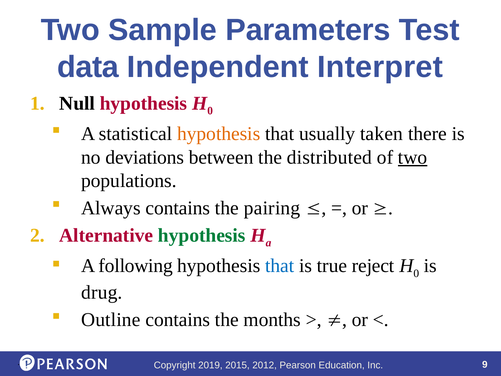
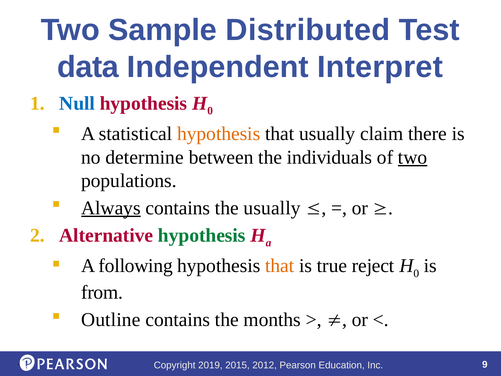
Parameters: Parameters -> Distributed (308, 30)
Null colour: black -> blue (77, 103)
taken: taken -> claim (382, 134)
deviations: deviations -> determine (145, 157)
distributed: distributed -> individuals (330, 157)
Always underline: none -> present (111, 208)
the pairing: pairing -> usually (272, 208)
that colour: blue -> orange (280, 266)
drug: drug -> from (102, 292)
